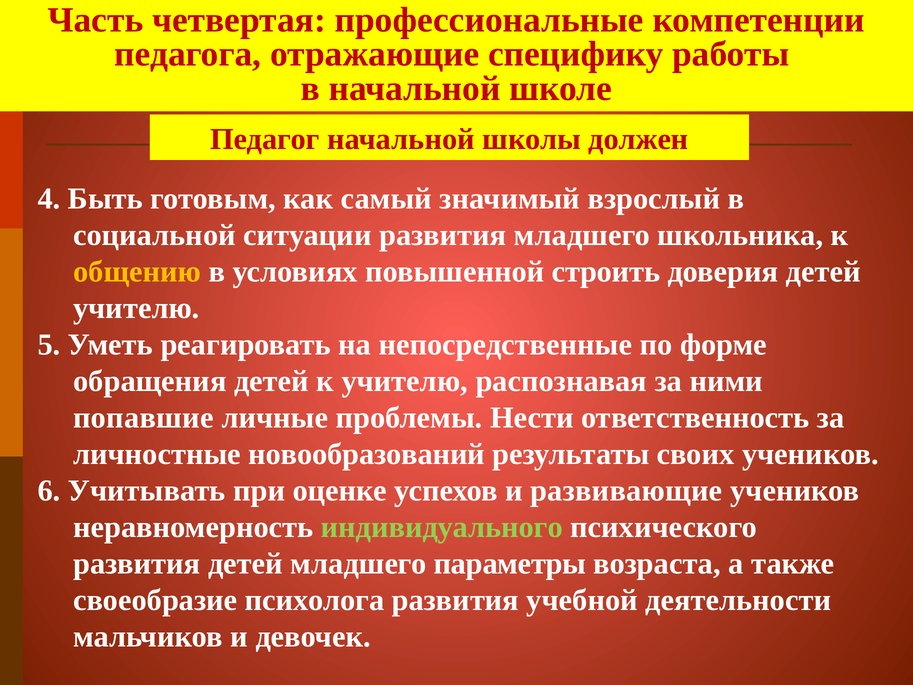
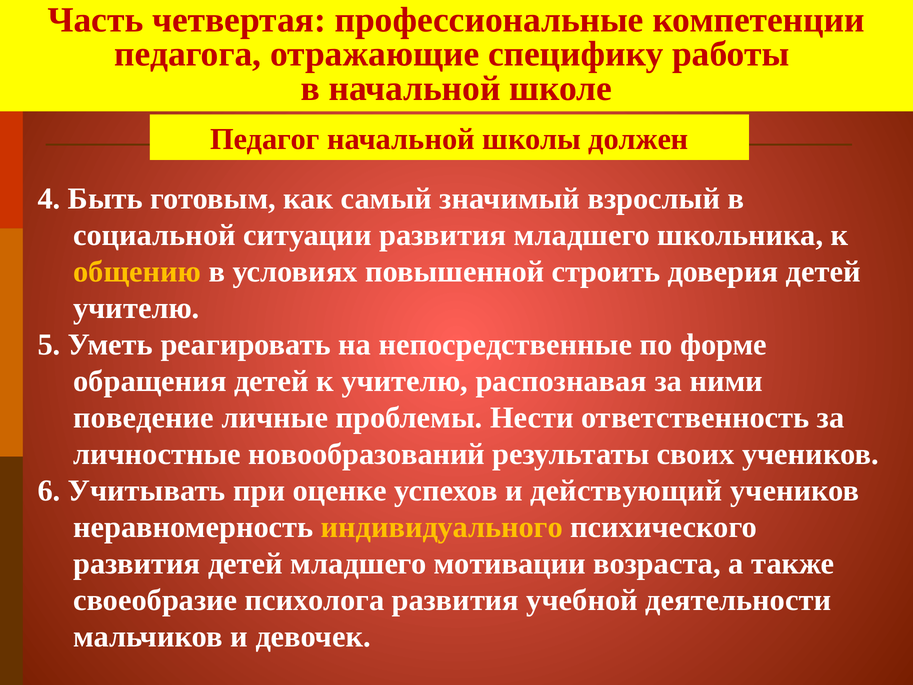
попавшие: попавшие -> поведение (144, 418)
развивающие: развивающие -> действующий (626, 491)
индивидуального colour: light green -> yellow (442, 527)
параметры: параметры -> мотивации (510, 564)
